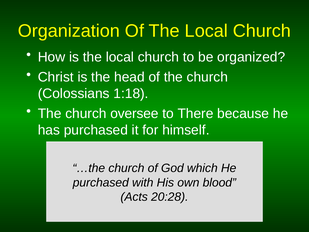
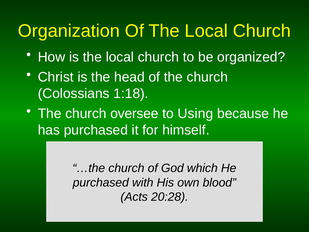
There: There -> Using (195, 113)
